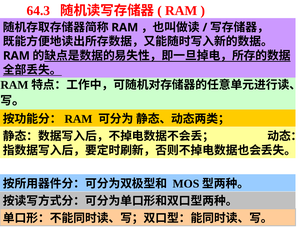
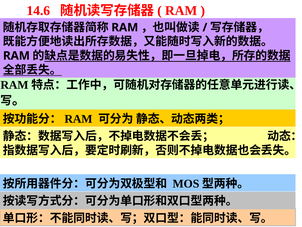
64.3: 64.3 -> 14.6 (38, 11)
